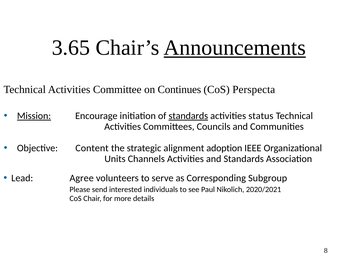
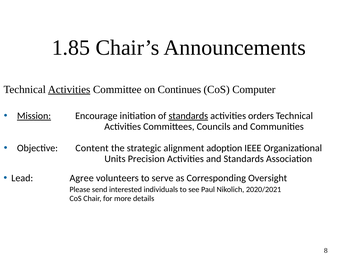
3.65: 3.65 -> 1.85 (71, 48)
Announcements underline: present -> none (235, 48)
Activities underline: none -> present (69, 90)
Perspecta: Perspecta -> Computer (254, 90)
status: status -> orders (261, 116)
Channels: Channels -> Precision (146, 159)
Subgroup: Subgroup -> Oversight (268, 178)
